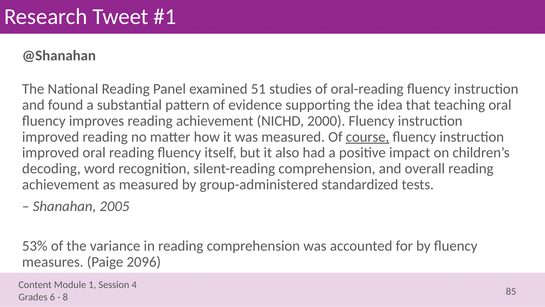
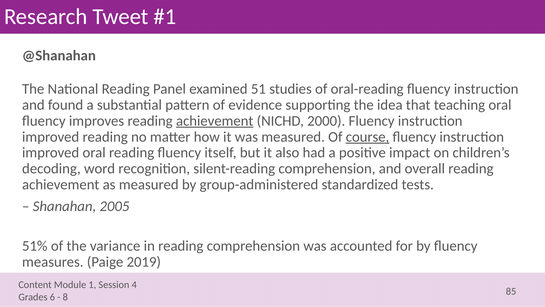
achievement underline: none -> present (215, 121)
53%: 53% -> 51% (35, 246)
2096: 2096 -> 2019 (144, 262)
